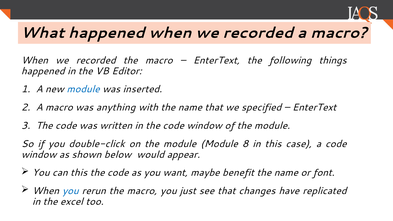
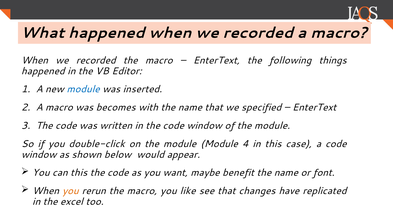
anything: anything -> becomes (116, 107)
8: 8 -> 4 (245, 144)
you colour: blue -> orange (71, 191)
just: just -> like (188, 191)
